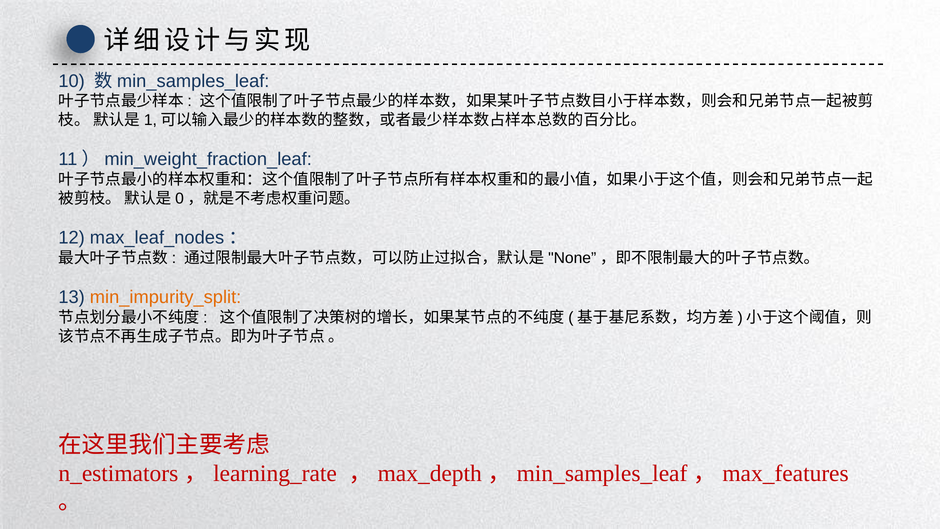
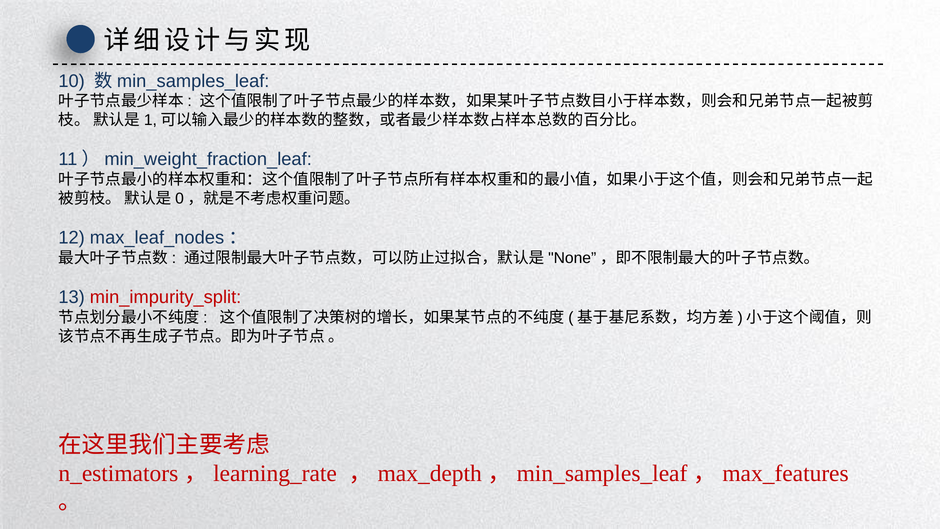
min_impurity_split colour: orange -> red (166, 297)
